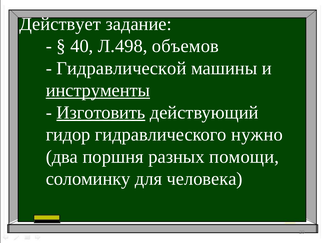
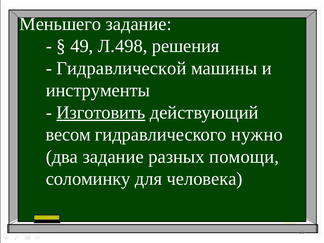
Действует: Действует -> Меньшего (60, 24)
40: 40 -> 49 (82, 46)
объемов: объемов -> решения (186, 46)
инструменты underline: present -> none (98, 90)
гидор: гидор -> весом (68, 135)
два поршня: поршня -> задание (113, 157)
